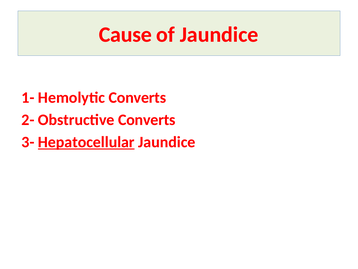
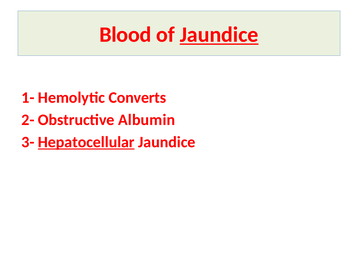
Cause: Cause -> Blood (125, 35)
Jaundice underline: none -> present (219, 35)
Obstructive Converts: Converts -> Albumin (147, 120)
